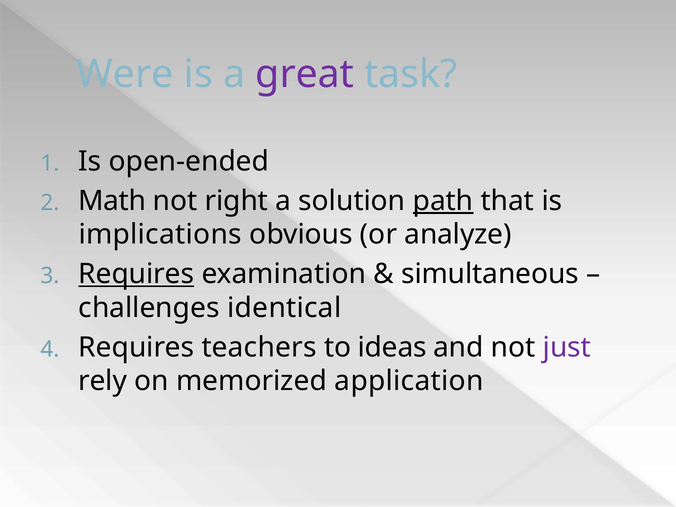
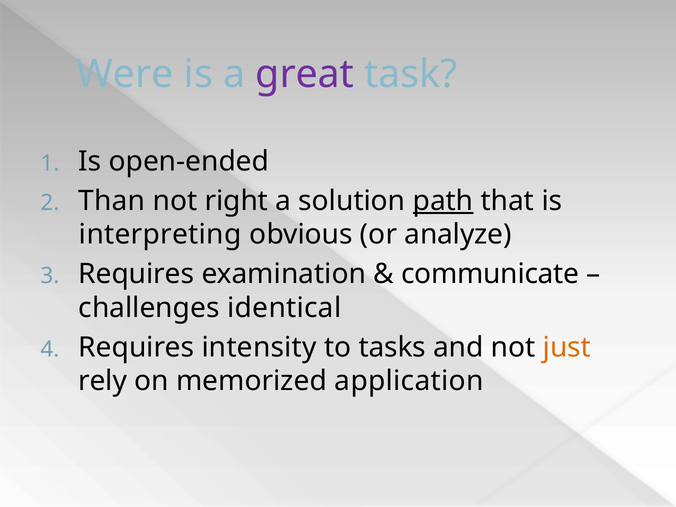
Math: Math -> Than (112, 201)
implications: implications -> interpreting (160, 235)
Requires underline: present -> none (136, 274)
simultaneous: simultaneous -> communicate (490, 274)
teachers: teachers -> intensity (259, 347)
ideas: ideas -> tasks (392, 347)
just colour: purple -> orange (567, 347)
